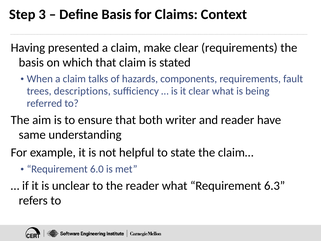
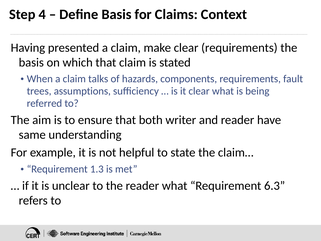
3: 3 -> 4 (42, 14)
descriptions: descriptions -> assumptions (82, 91)
6.0: 6.0 -> 1.3 (97, 169)
